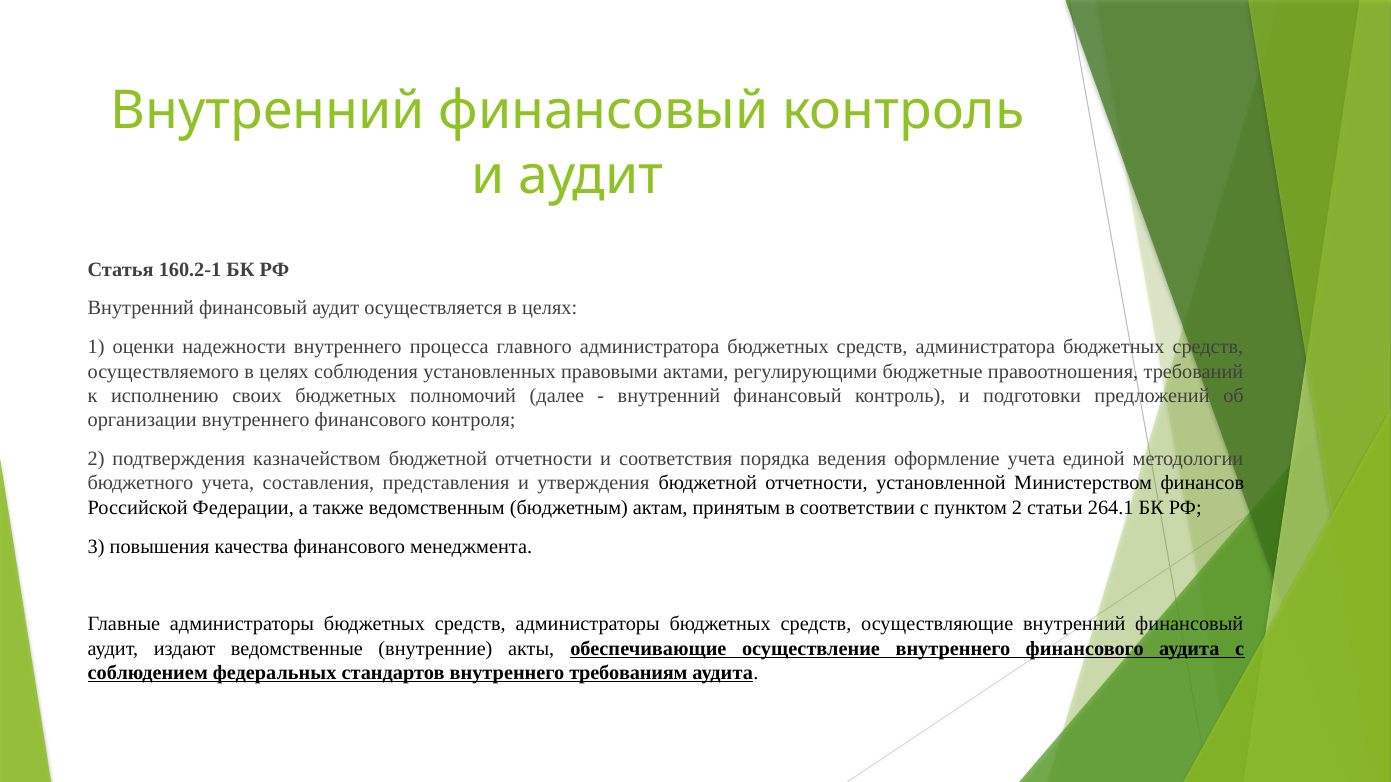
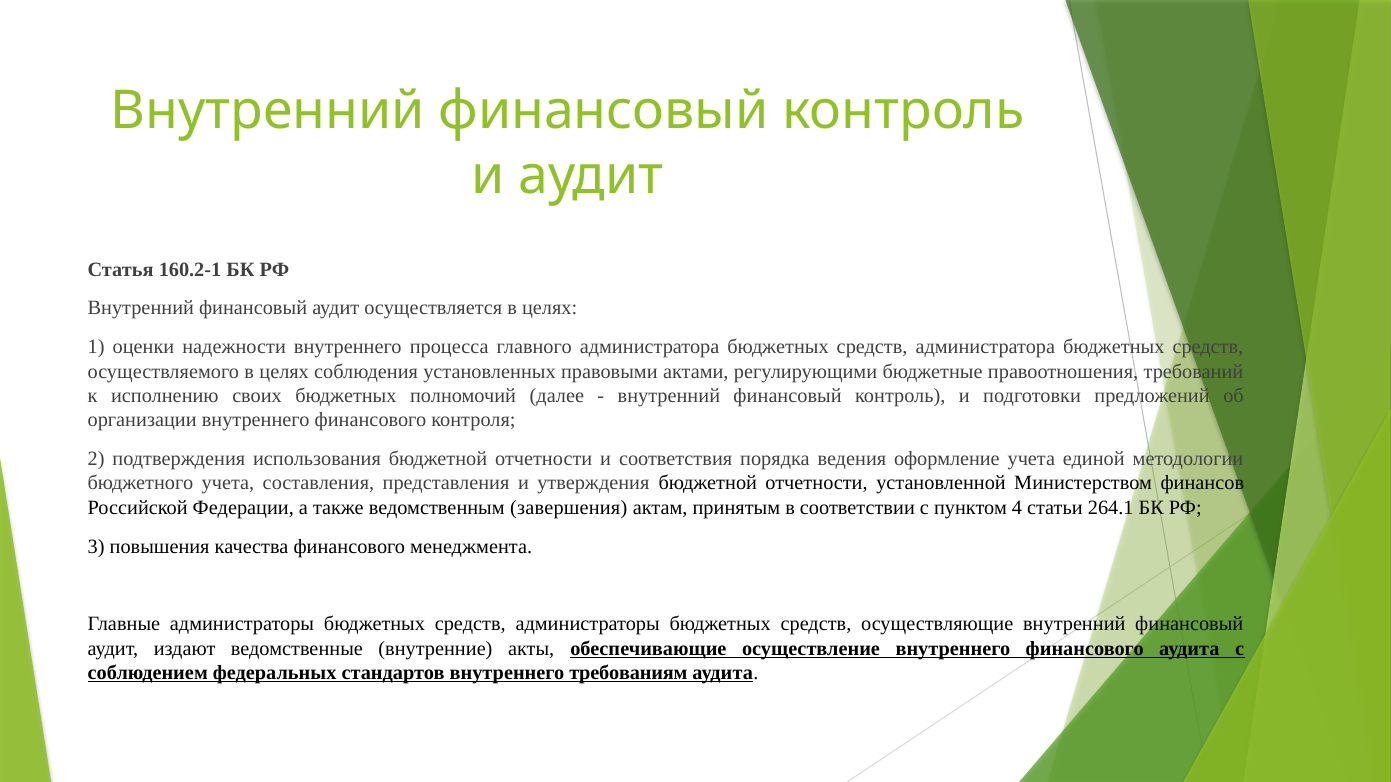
казначейством: казначейством -> использования (317, 459)
бюджетным: бюджетным -> завершения (569, 508)
пунктом 2: 2 -> 4 (1017, 508)
